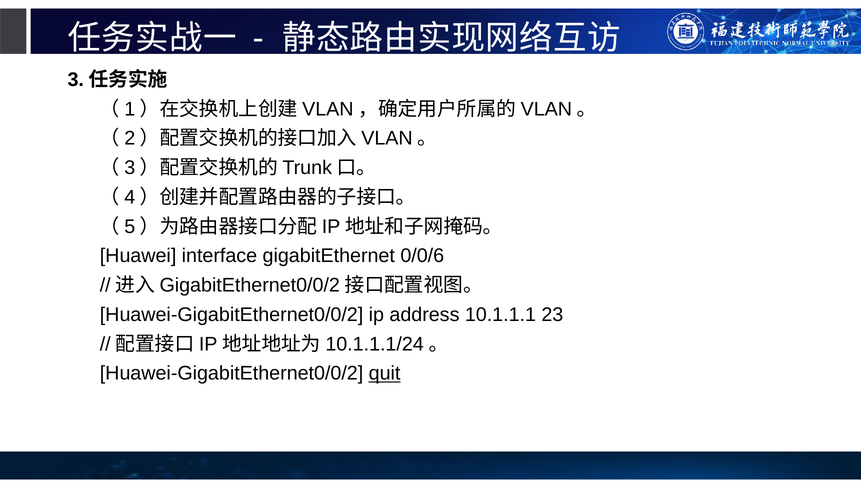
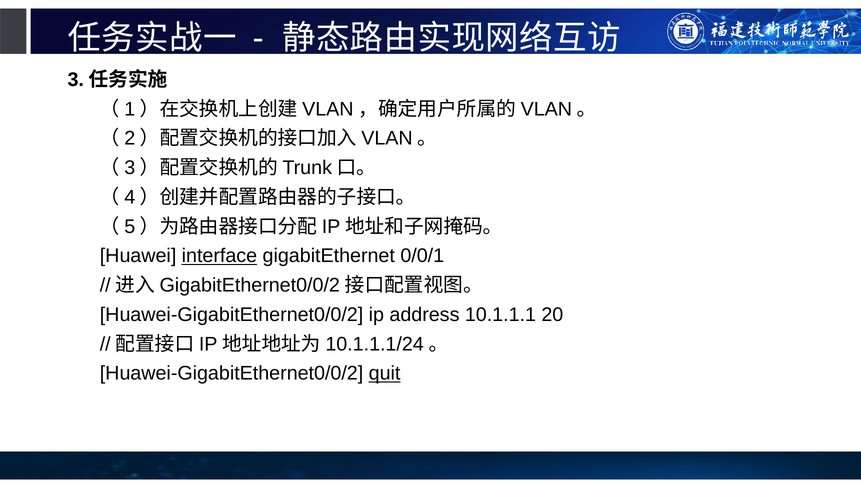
interface underline: none -> present (219, 256)
0/0/6: 0/0/6 -> 0/0/1 (422, 256)
23: 23 -> 20 (552, 315)
